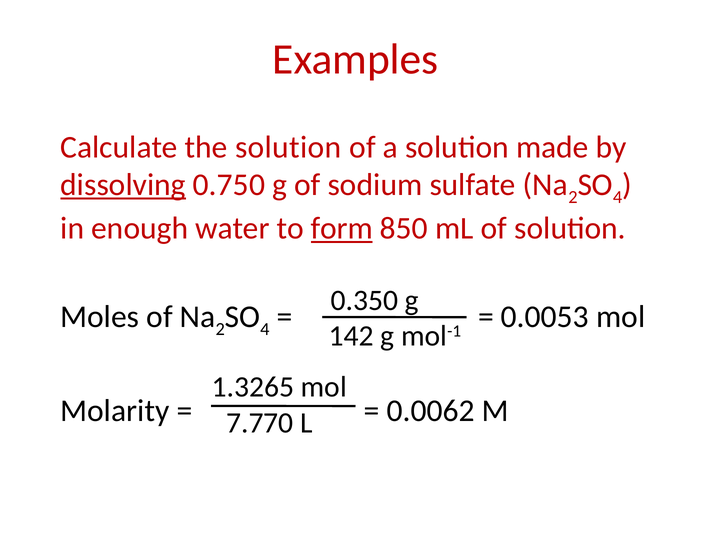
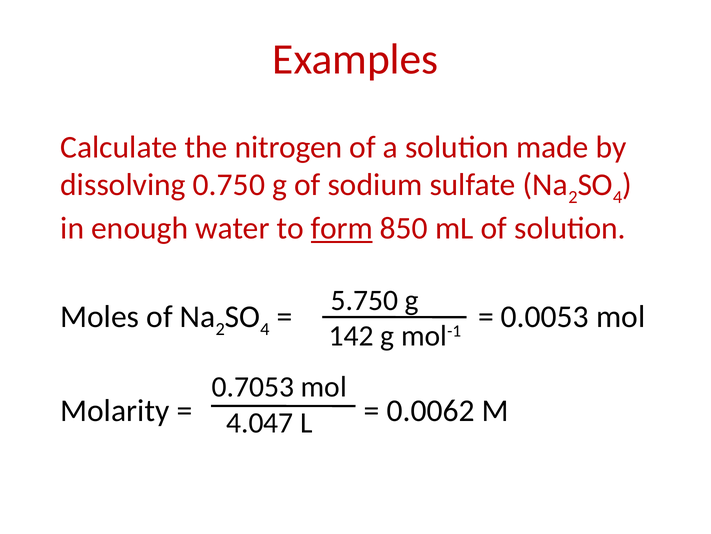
the solution: solution -> nitrogen (289, 147)
dissolving underline: present -> none (123, 185)
0.350: 0.350 -> 5.750 (365, 300)
1.3265: 1.3265 -> 0.7053 (253, 387)
7.770: 7.770 -> 4.047 (260, 422)
